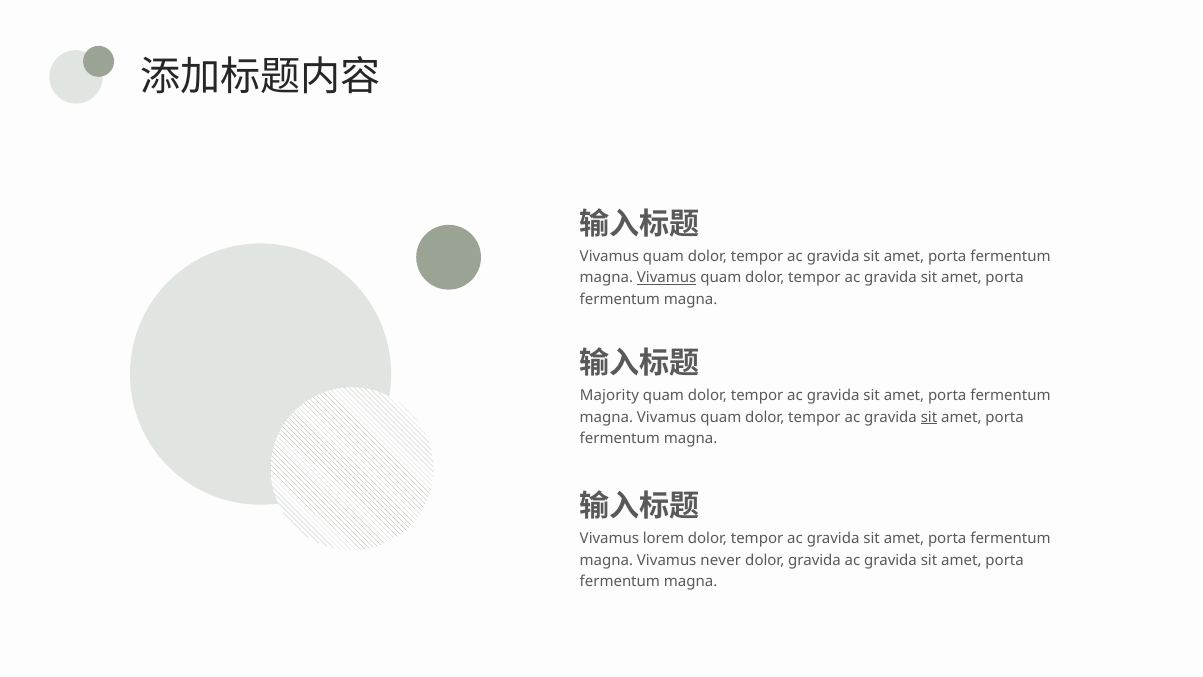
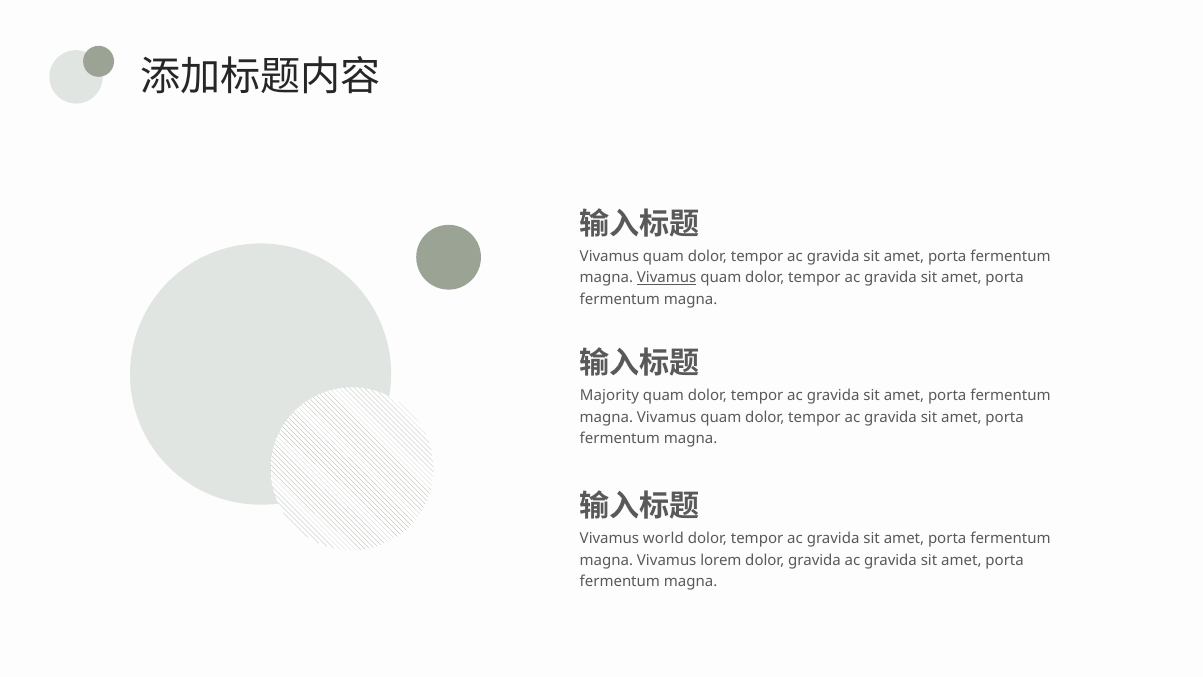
sit underline: present -> none (929, 417)
lorem: lorem -> world (663, 538)
never: never -> lorem (721, 560)
